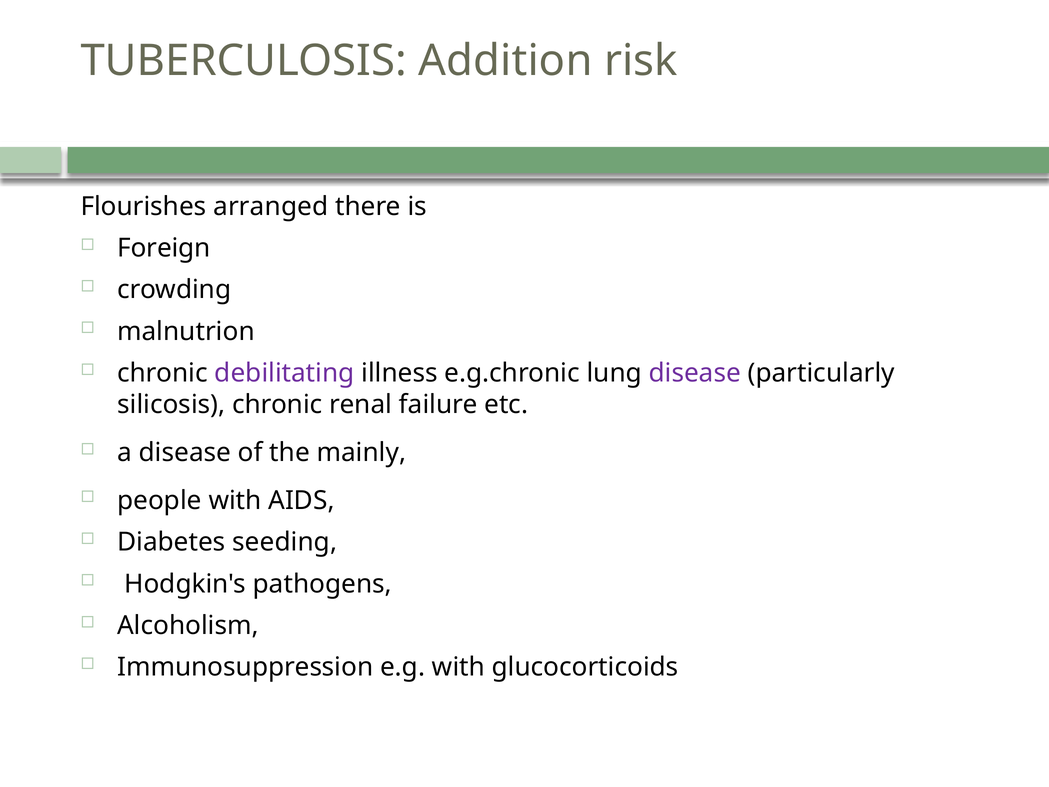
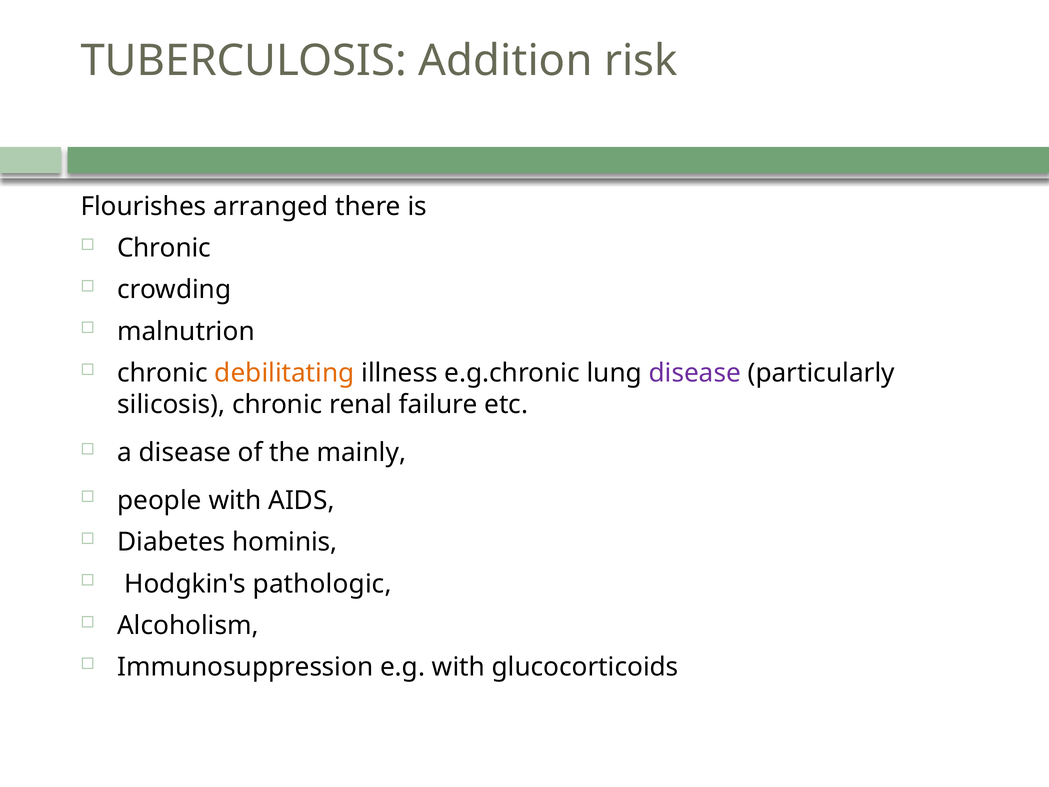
Foreign: Foreign -> Chronic (164, 248)
debilitating colour: purple -> orange (284, 373)
seeding: seeding -> hominis (285, 542)
pathogens: pathogens -> pathologic (322, 584)
